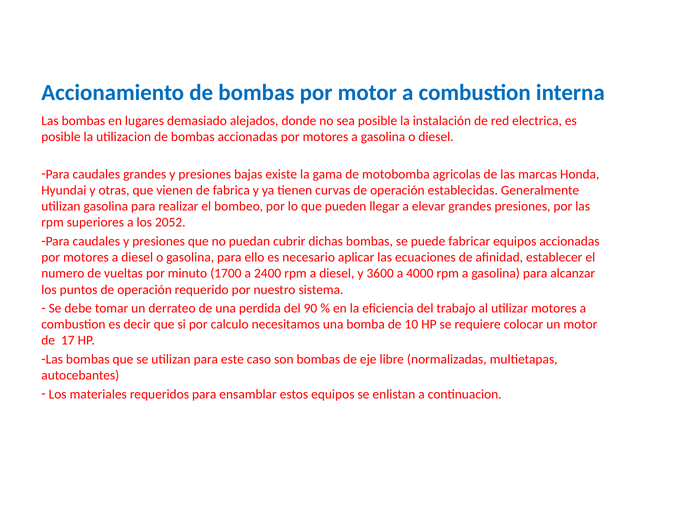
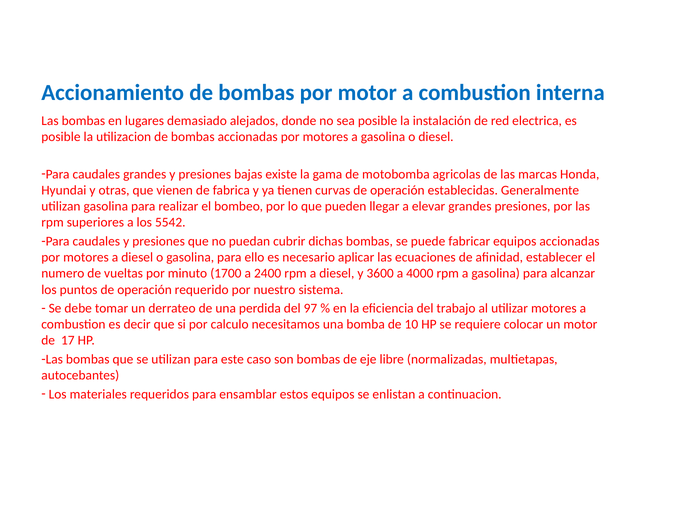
2052: 2052 -> 5542 (170, 222)
90: 90 -> 97 (310, 308)
